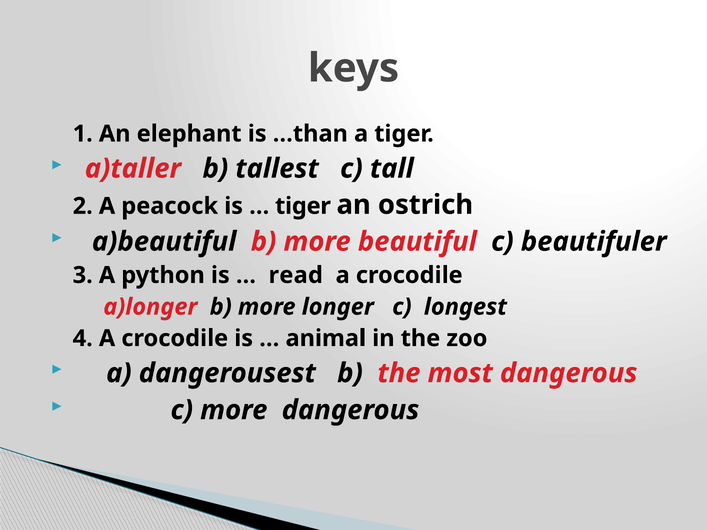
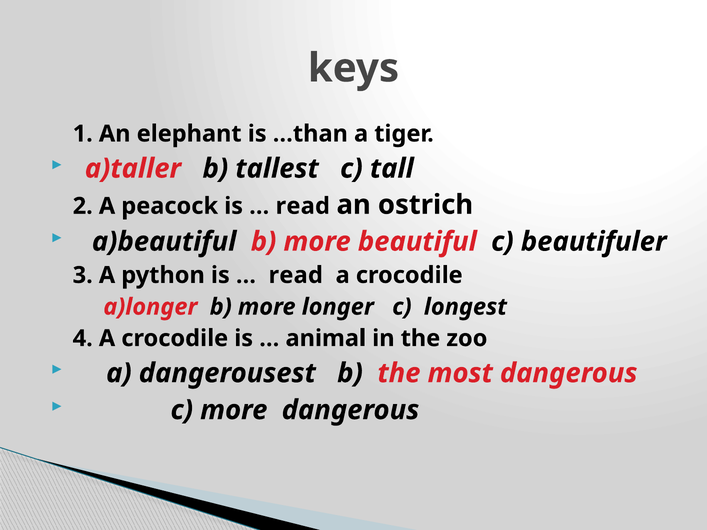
tiger: tiger -> read (303, 206)
